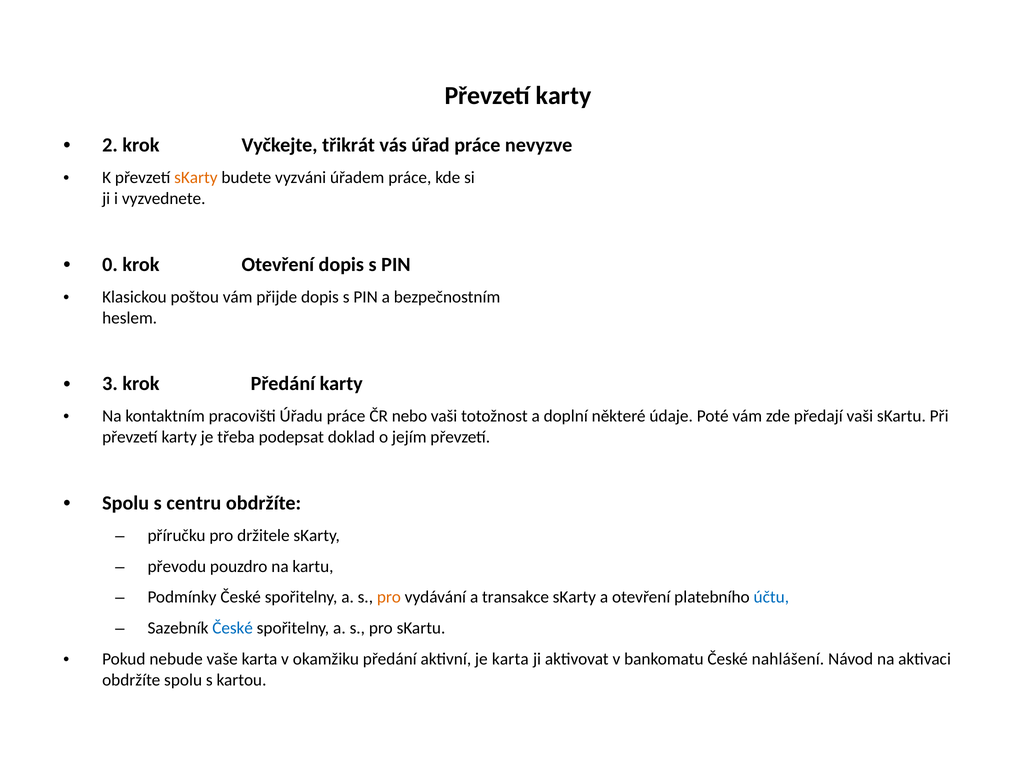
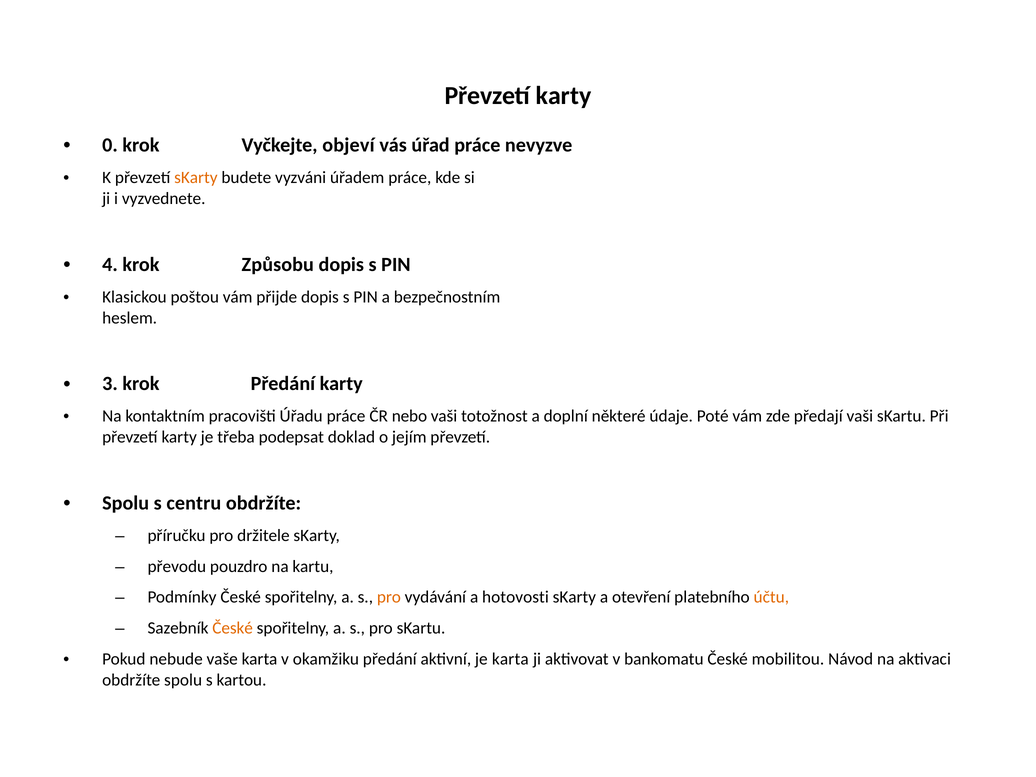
2: 2 -> 0 (110, 145)
třikrát: třikrát -> objeví (348, 145)
0: 0 -> 4 (110, 264)
krok Otevření: Otevření -> Způsobu (278, 264)
transakce: transakce -> hotovosti (515, 597)
účtu colour: blue -> orange (771, 597)
České colour: blue -> orange (233, 628)
nahlášení: nahlášení -> mobilitou (788, 659)
